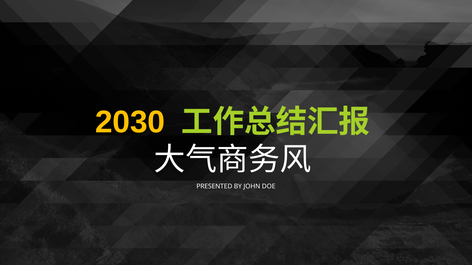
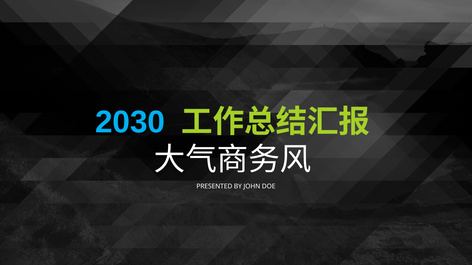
2030 colour: yellow -> light blue (130, 122)
